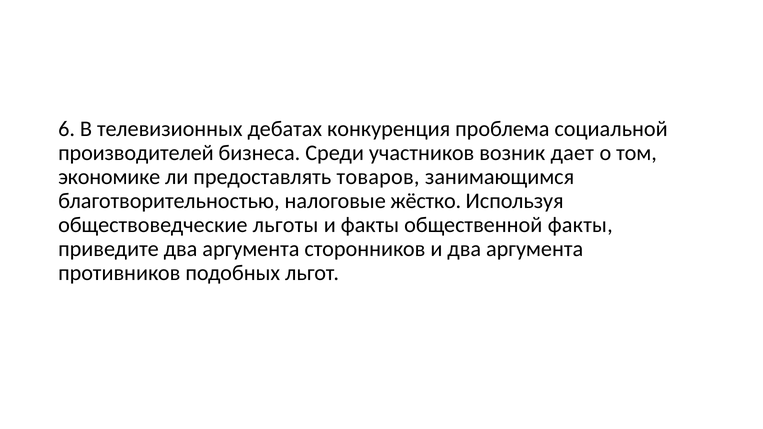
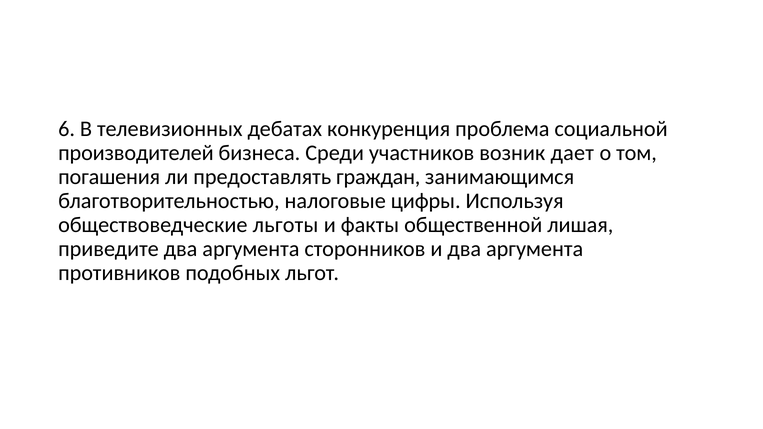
экономике: экономике -> погашения (109, 177)
товаров: товаров -> граждан (378, 177)
жёстко: жёстко -> цифры (426, 201)
общественной факты: факты -> лишая (580, 225)
